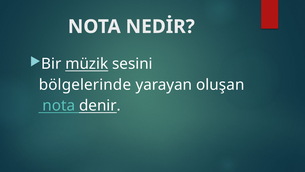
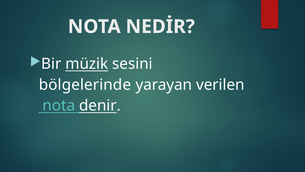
oluşan: oluşan -> verilen (220, 85)
